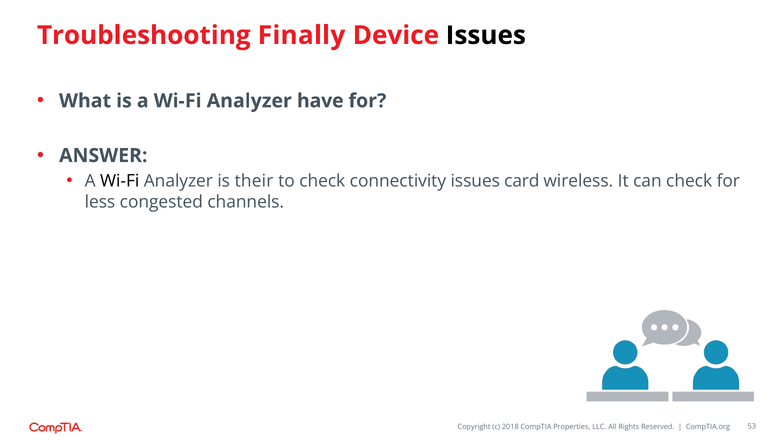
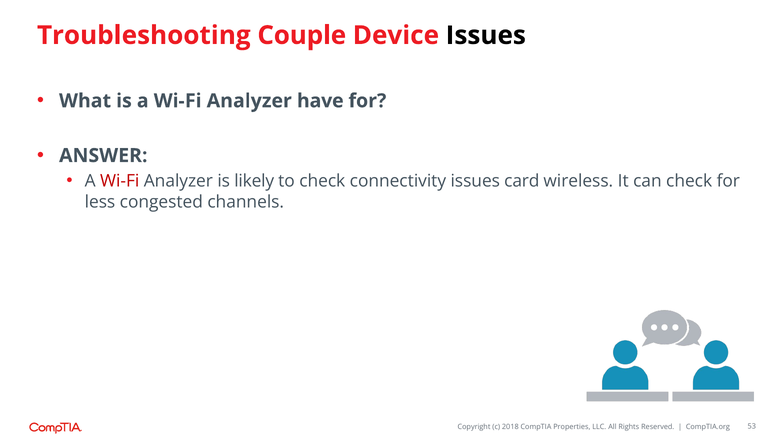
Finally: Finally -> Couple (302, 35)
Wi-Fi colour: black -> red (120, 181)
their: their -> likely (254, 181)
